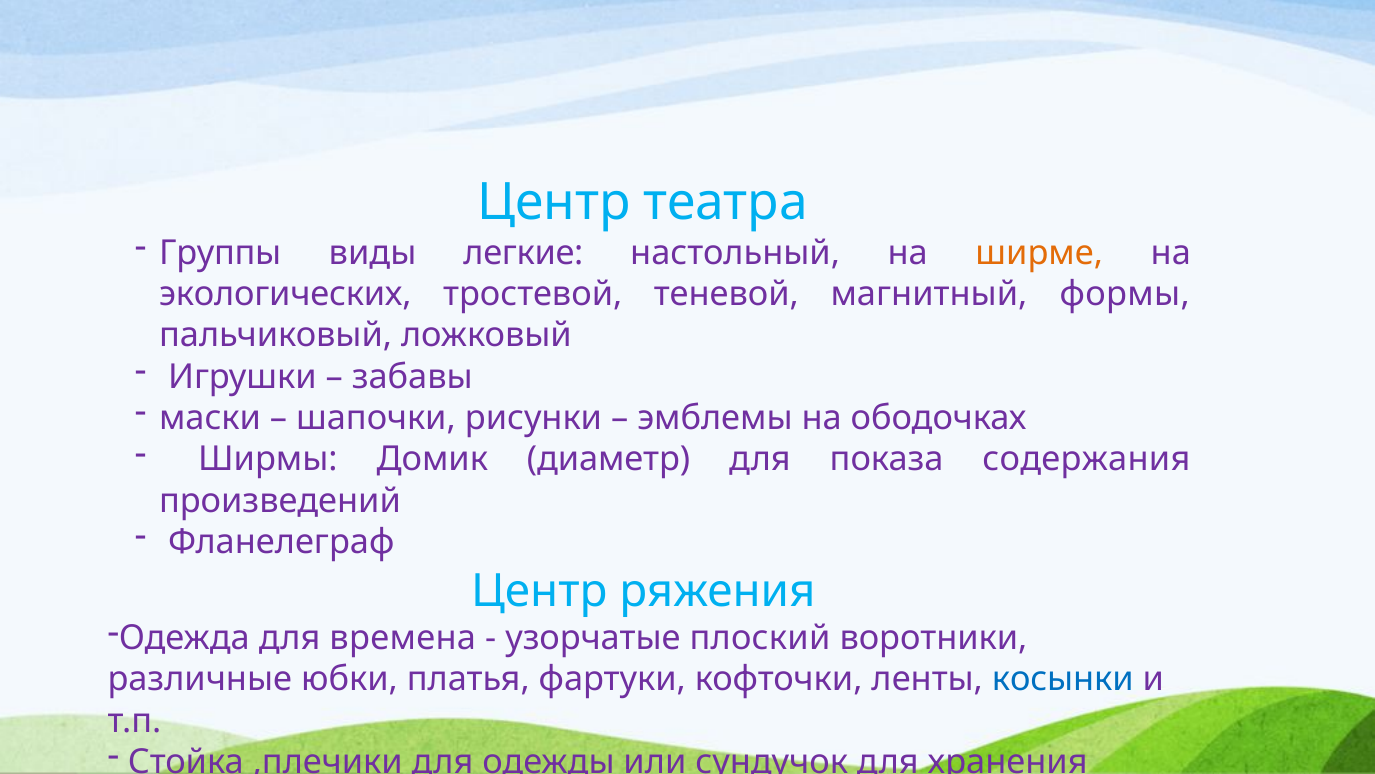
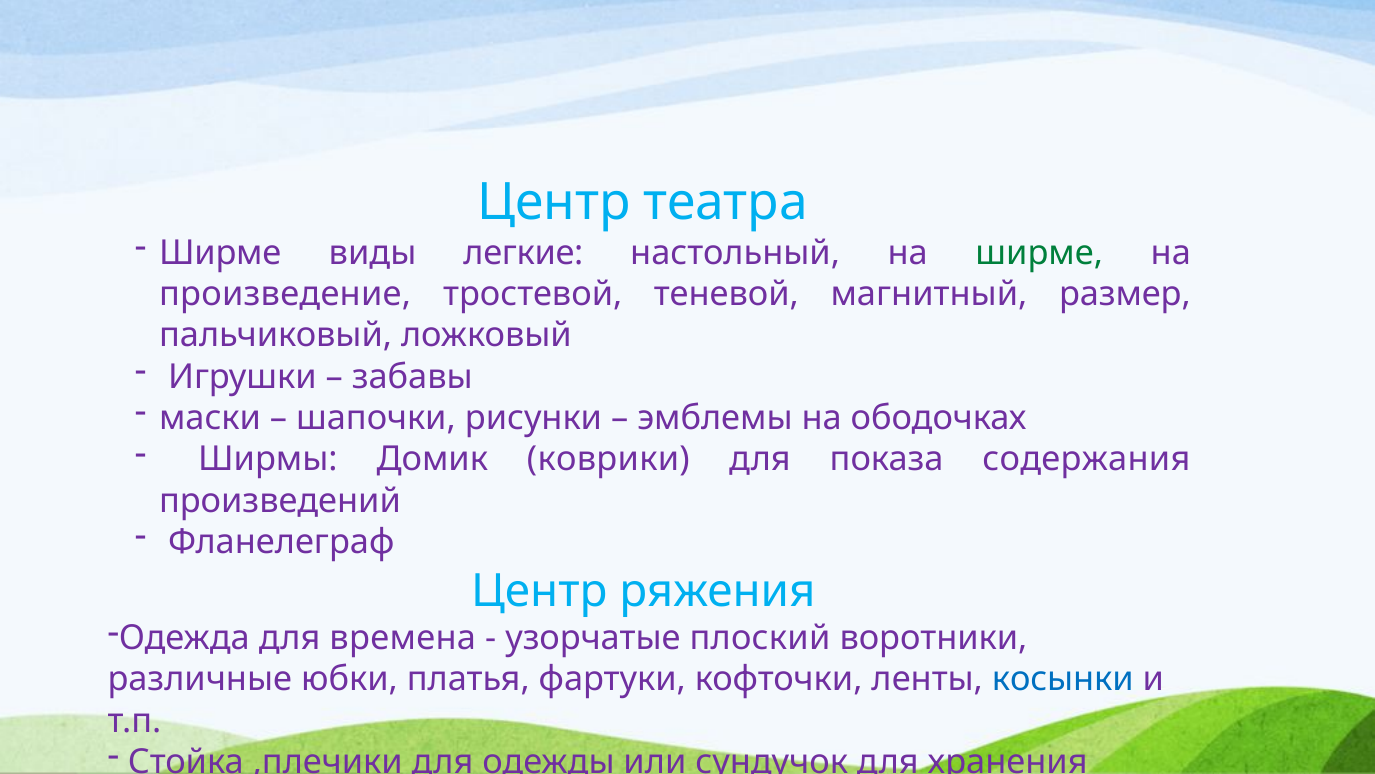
Группы: Группы -> Ширме (220, 253)
ширме colour: orange -> green (1039, 253)
экологических: экологических -> произведение (285, 294)
формы: формы -> размер (1125, 294)
диаметр: диаметр -> коврики (608, 459)
